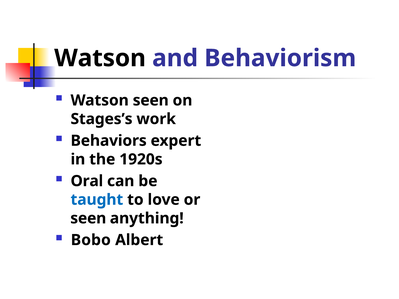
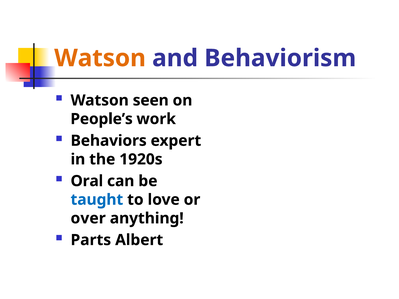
Watson colour: black -> orange (100, 58)
Stages’s: Stages’s -> People’s (102, 119)
seen: seen -> over (88, 218)
Bobo: Bobo -> Parts (91, 240)
